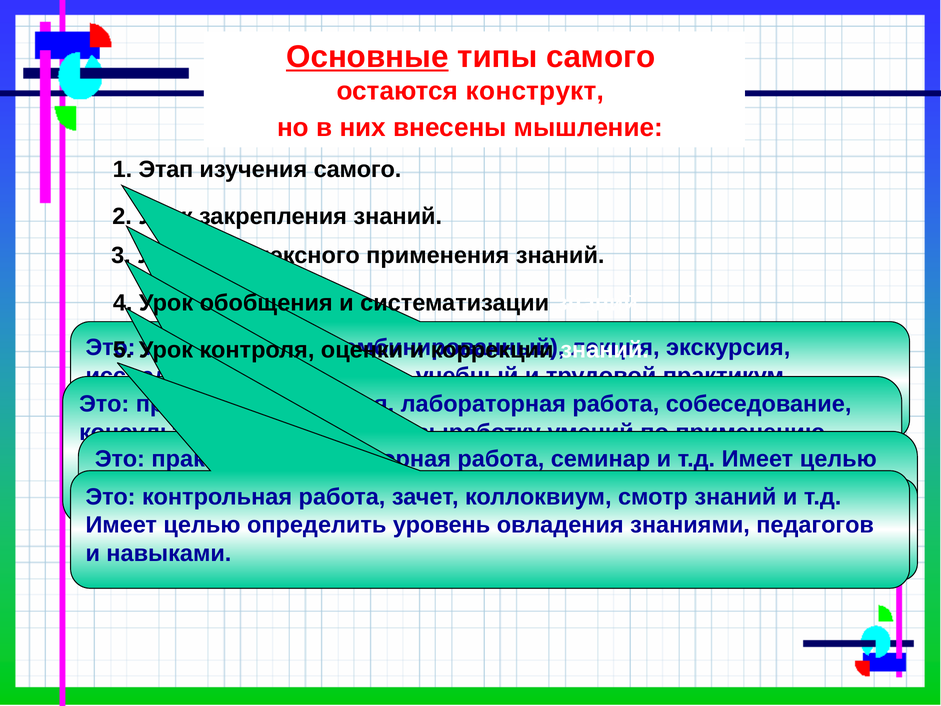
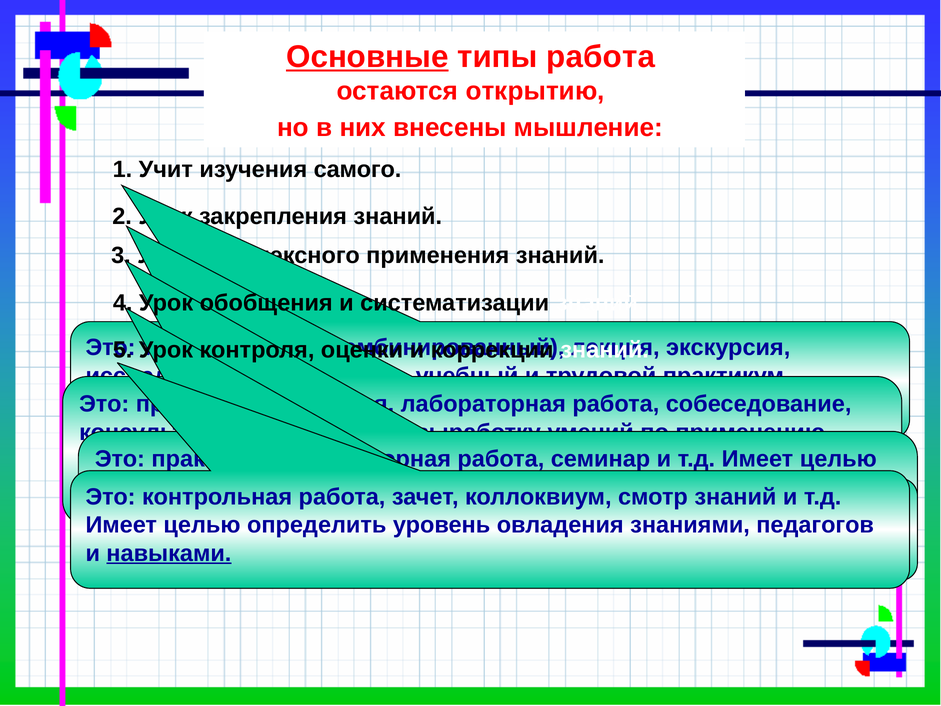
типы самого: самого -> работа (601, 57)
конструкт: конструкт -> открытию (535, 91)
Этап: Этап -> Учит (166, 169)
навыками underline: none -> present (169, 553)
